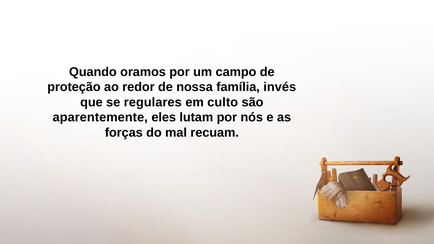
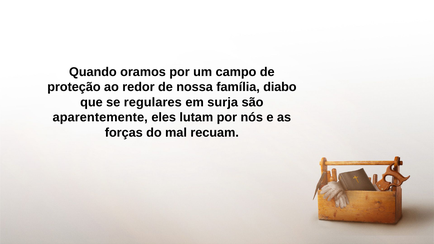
invés: invés -> diabo (280, 87)
culto: culto -> surja (223, 102)
